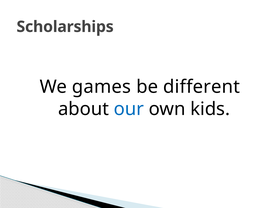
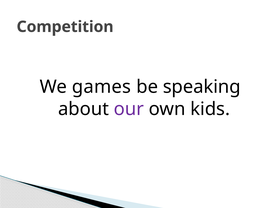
Scholarships: Scholarships -> Competition (65, 27)
different: different -> speaking (202, 87)
our colour: blue -> purple (129, 109)
